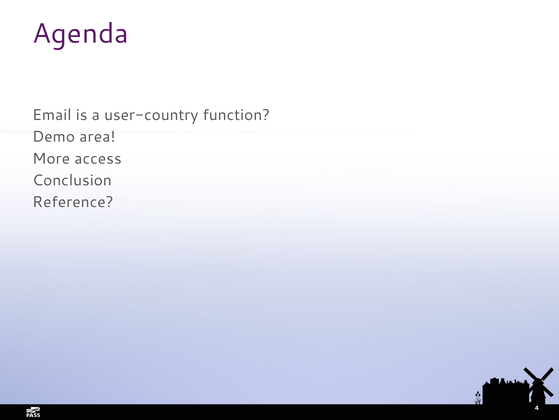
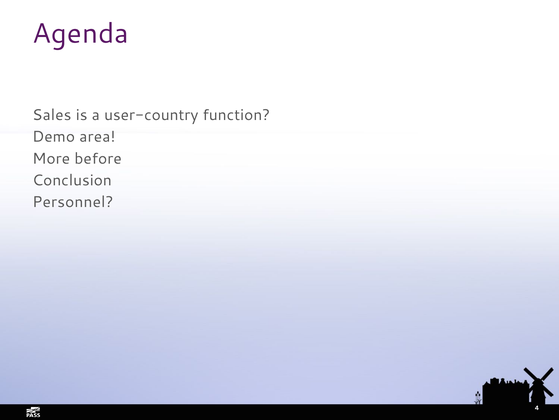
Email: Email -> Sales (52, 115)
access: access -> before (98, 158)
Reference: Reference -> Personnel (73, 202)
